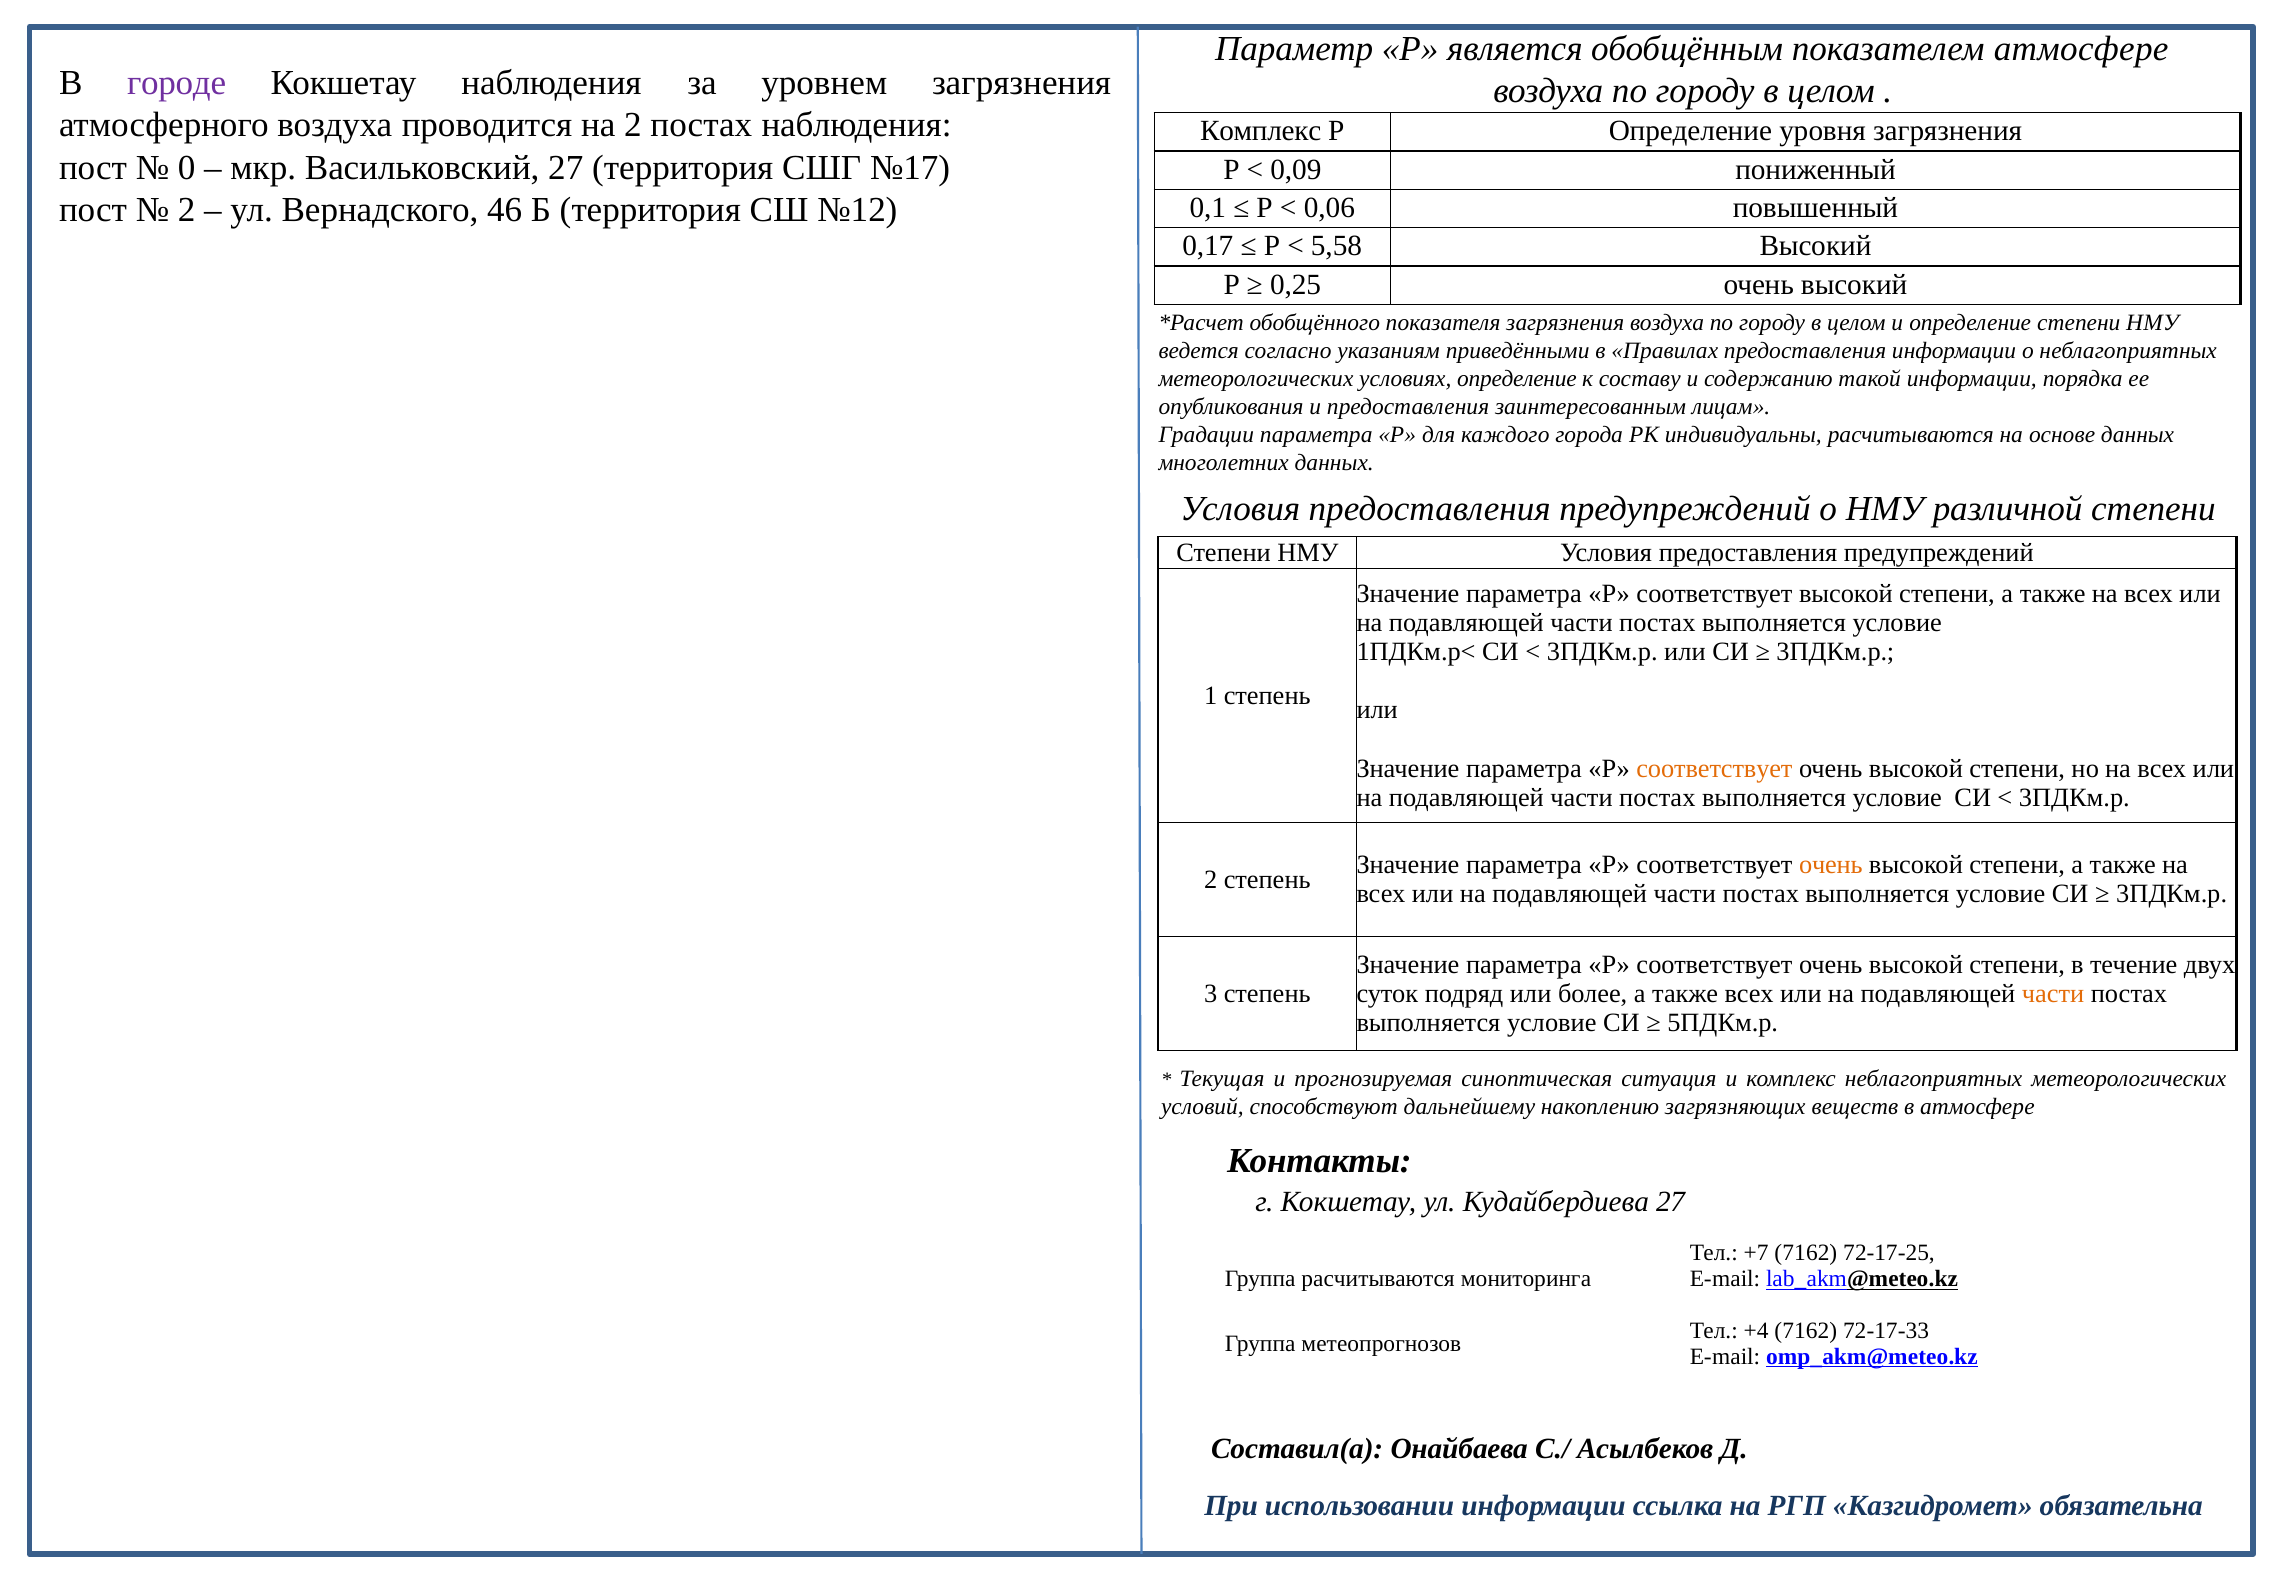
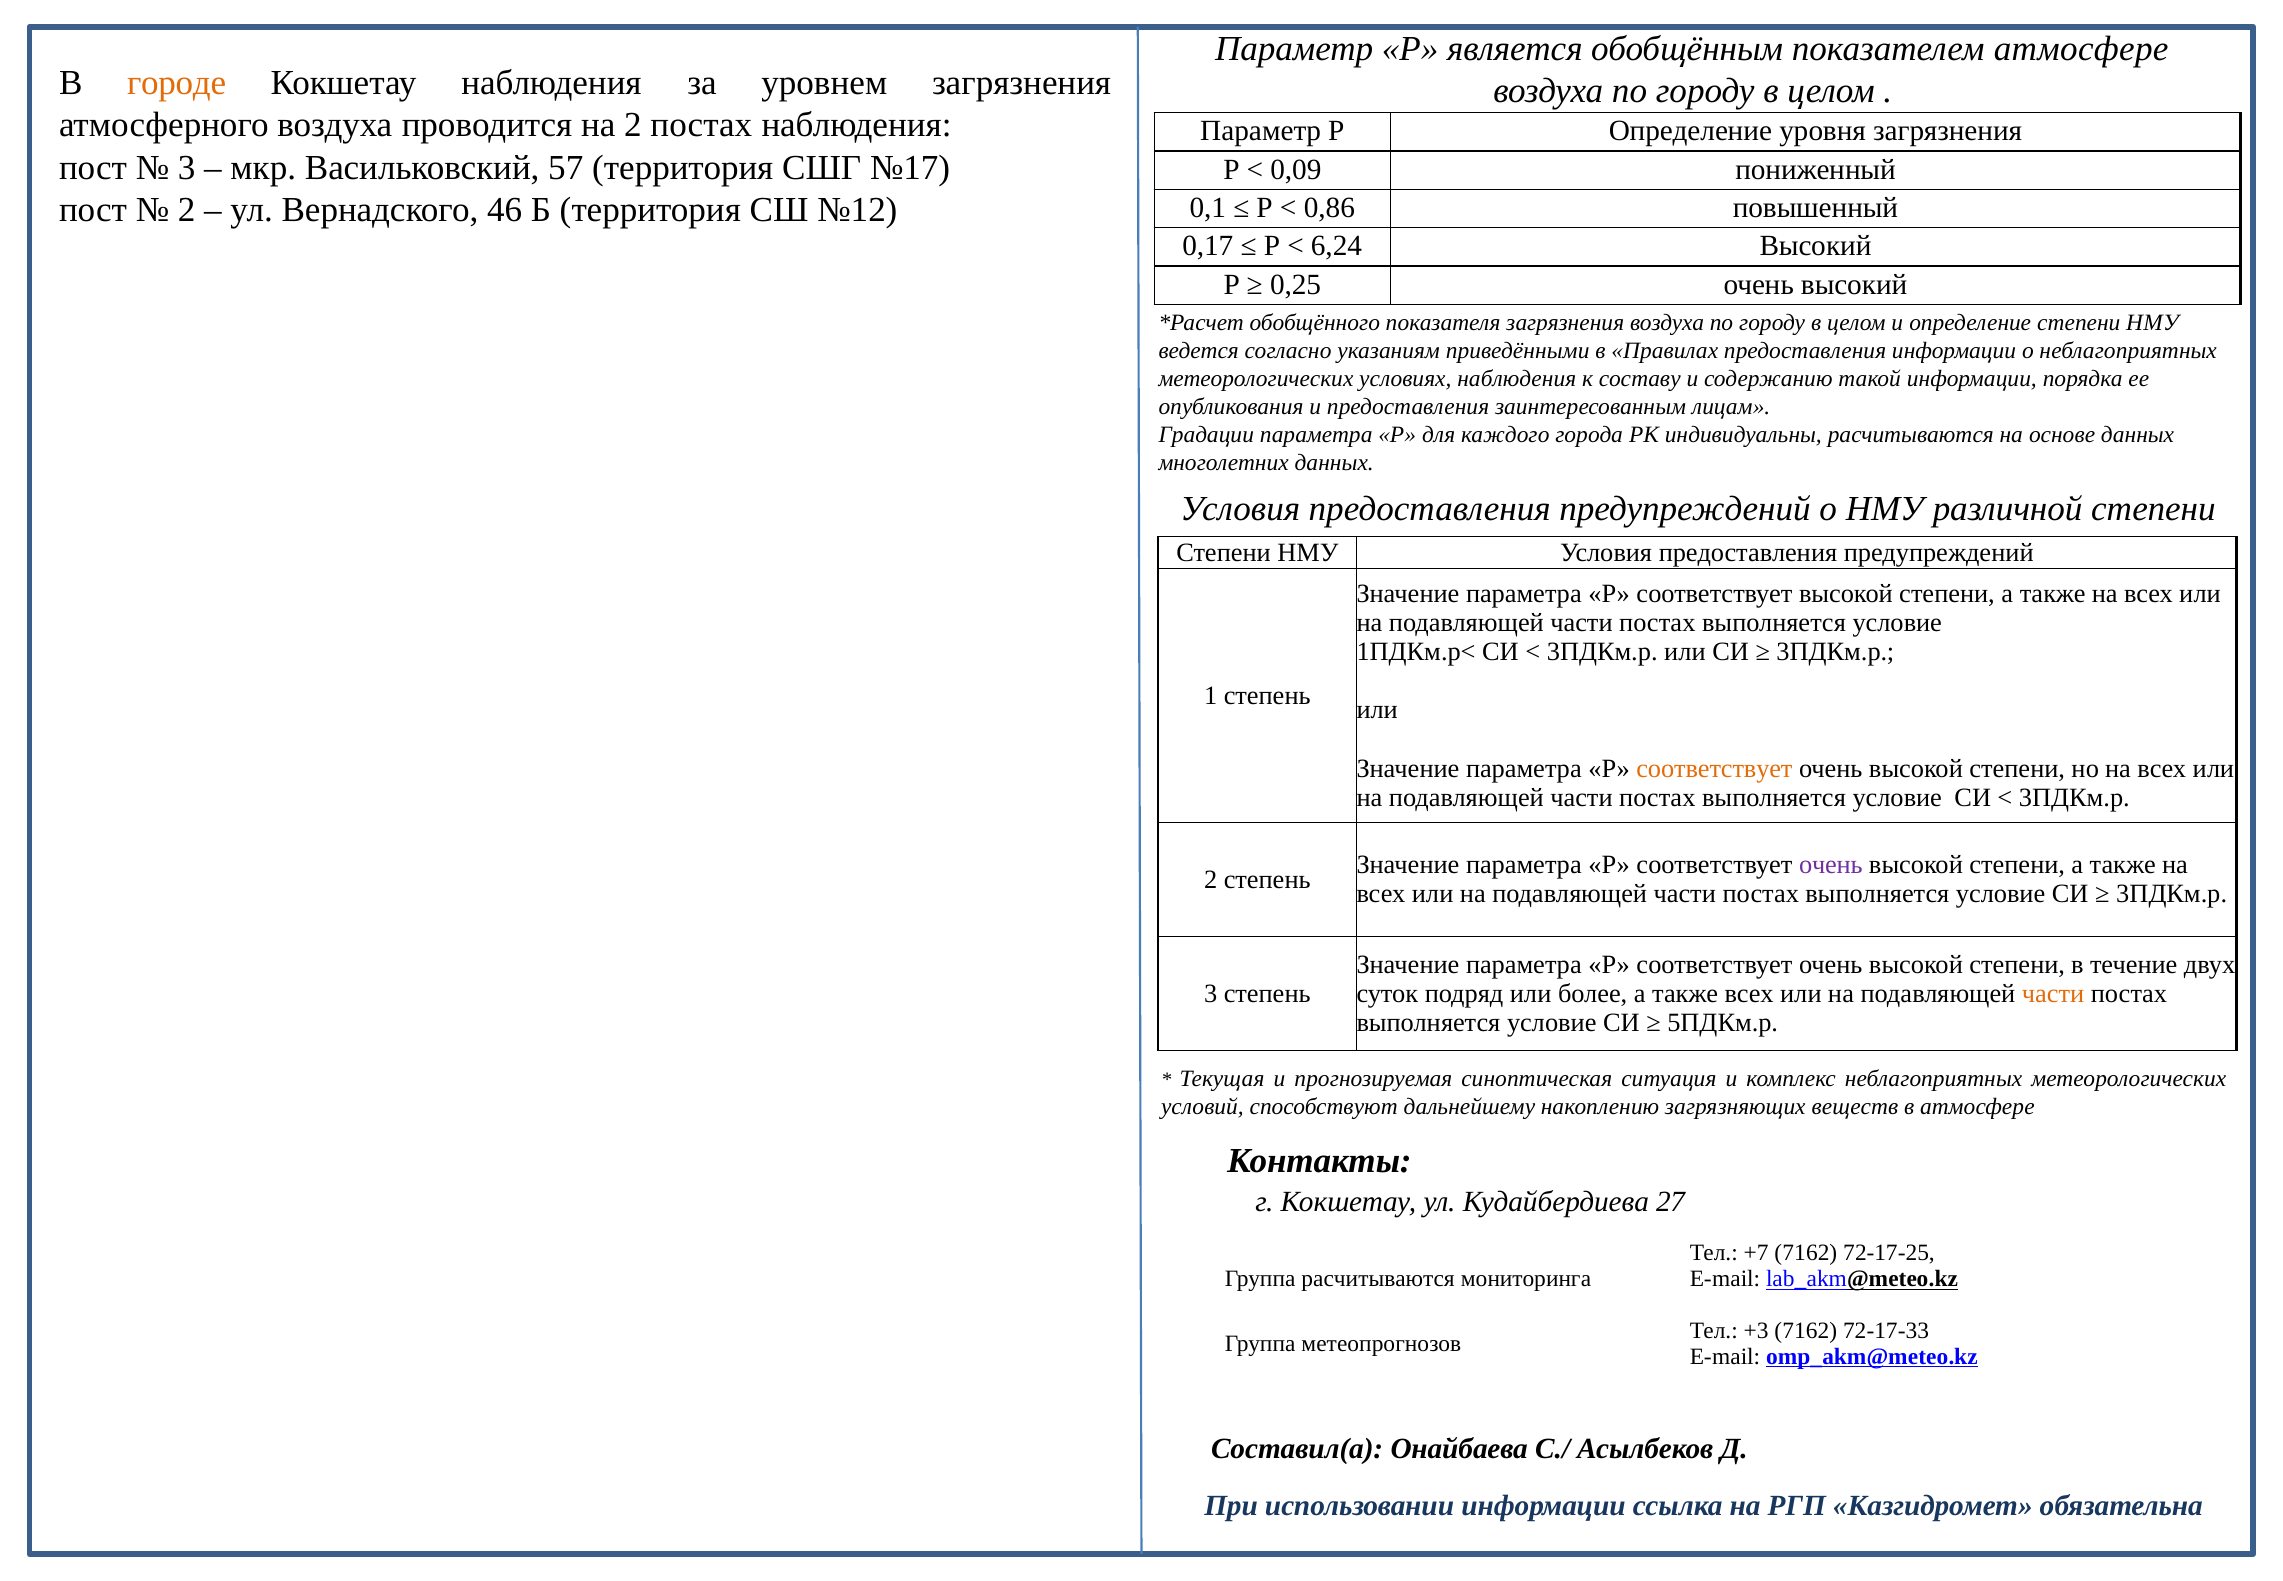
городе colour: purple -> orange (177, 83)
Комплекс: Комплекс -> Параметр (1261, 131)
0: 0 -> 3 (187, 167)
Васильковский 27: 27 -> 57 (566, 167)
0,06: 0,06 -> 0,86 (1329, 208)
5,58: 5,58 -> 6,24 (1336, 246)
условиях определение: определение -> наблюдения (1517, 379)
очень colour: orange -> purple (1831, 865)
+4: +4 -> +3 (1756, 1330)
